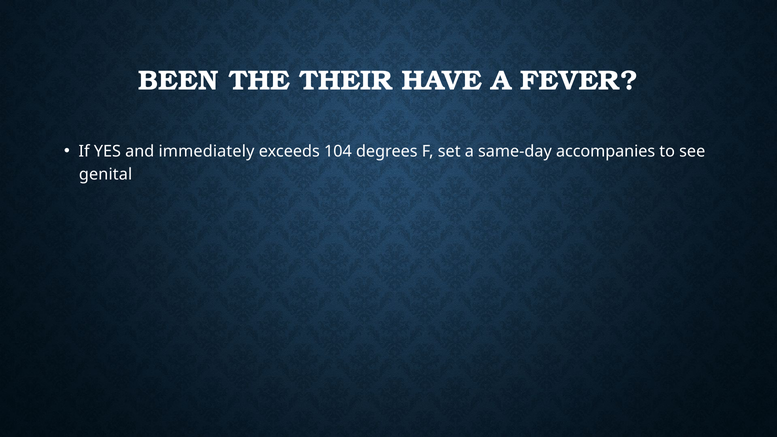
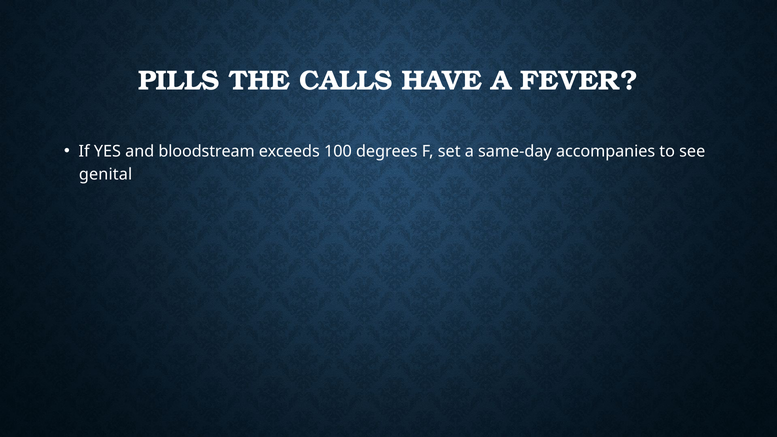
BEEN: BEEN -> PILLS (179, 81)
THEIR: THEIR -> CALLS (346, 81)
immediately: immediately -> bloodstream (207, 151)
104: 104 -> 100 (338, 151)
